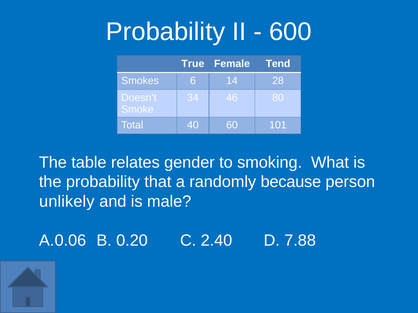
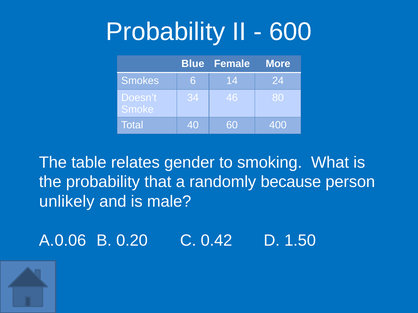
True: True -> Blue (193, 64)
Tend: Tend -> More (278, 64)
28: 28 -> 24 (278, 81)
101: 101 -> 400 (278, 125)
2.40: 2.40 -> 0.42 (216, 241)
7.88: 7.88 -> 1.50 (300, 241)
